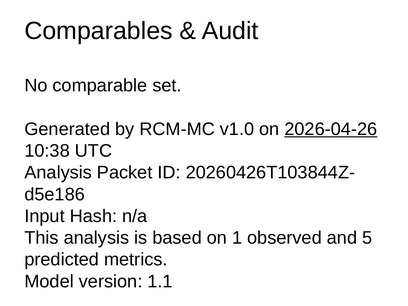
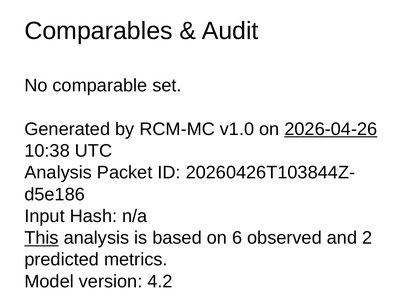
This underline: none -> present (42, 238)
1: 1 -> 6 (237, 238)
5: 5 -> 2 (367, 238)
1.1: 1.1 -> 4.2 (160, 281)
